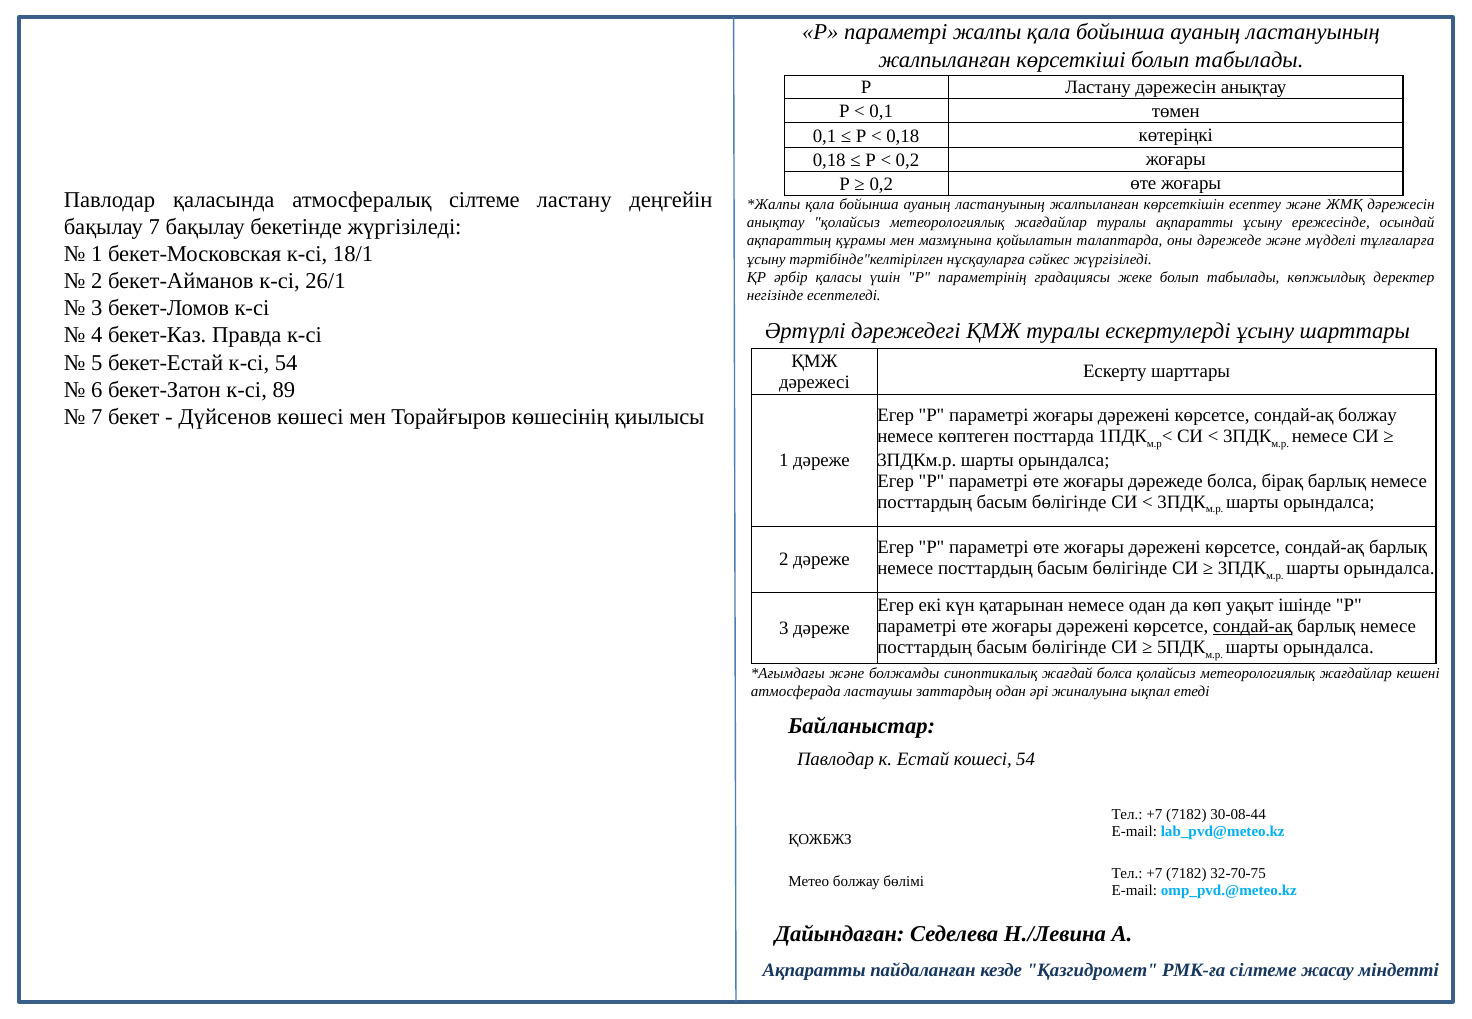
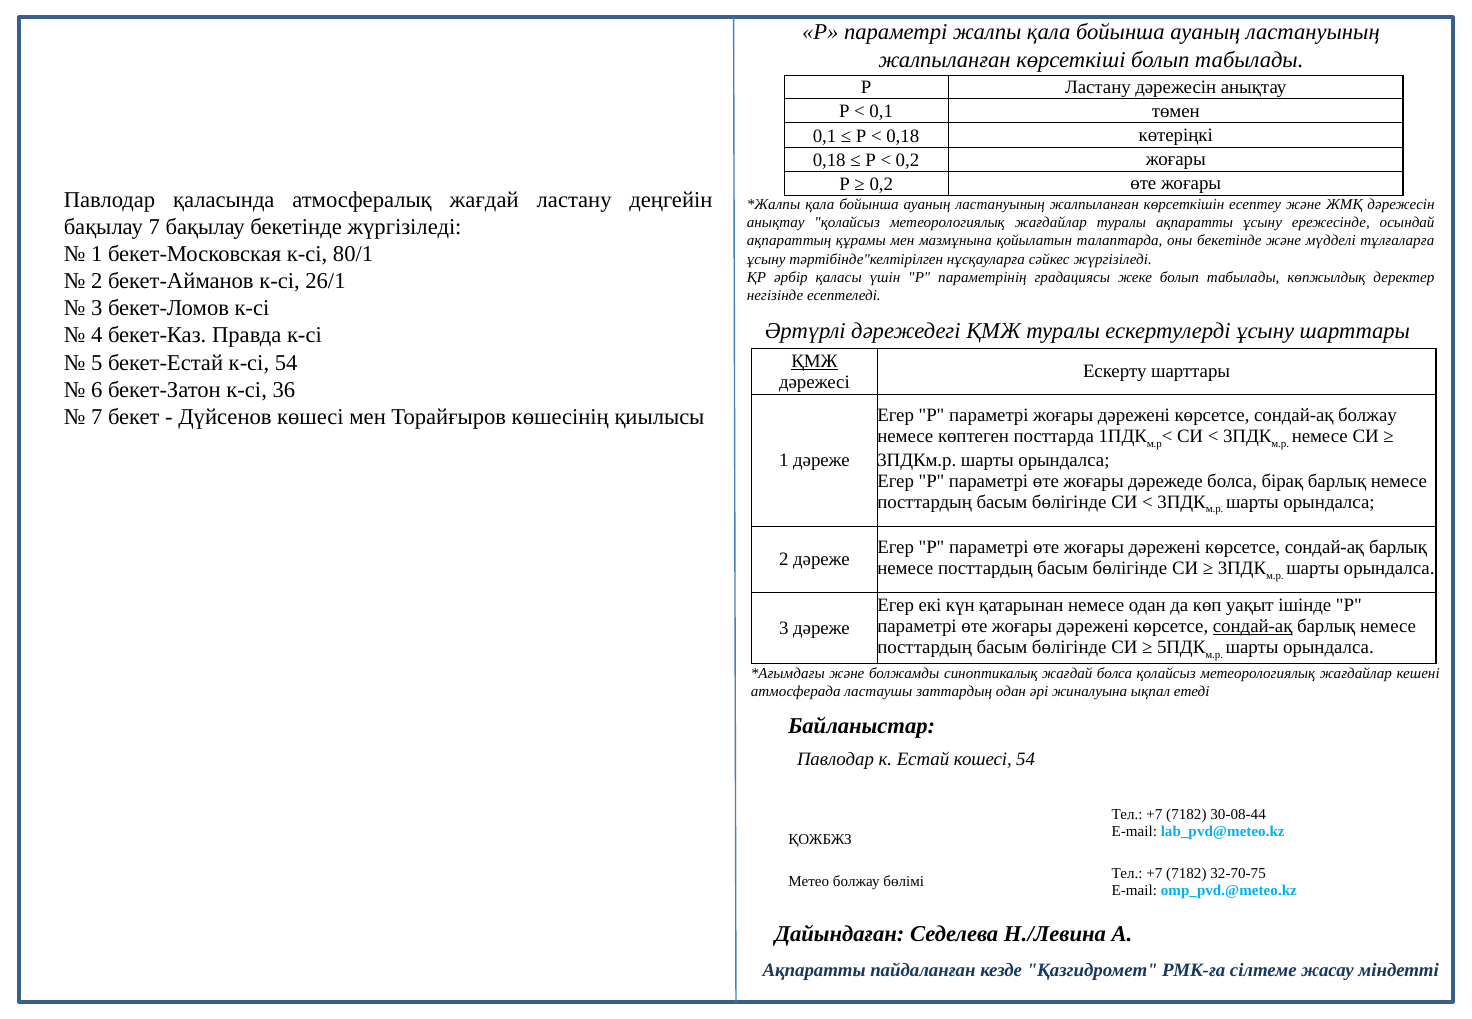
атмосфералық сілтеме: сілтеме -> жағдай (484, 200)
оны дәрежеде: дәрежеде -> бекетінде (1229, 241)
18/1: 18/1 -> 80/1 (353, 254)
ҚМЖ underline: none -> present (815, 361)
89: 89 -> 36 (284, 390)
